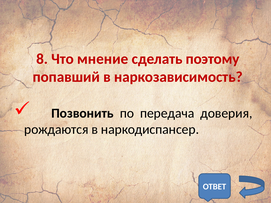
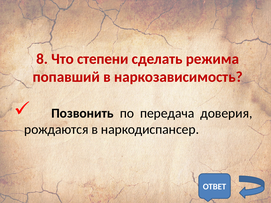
мнение: мнение -> степени (103, 59)
поэтому: поэтому -> режима (212, 59)
